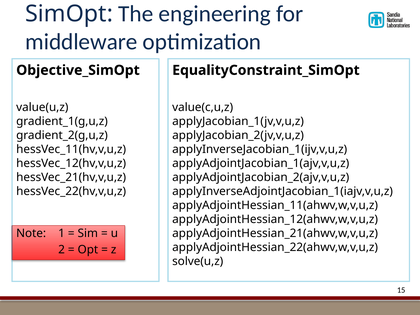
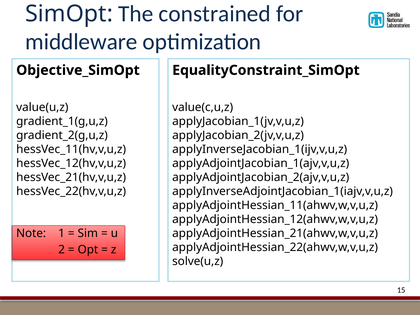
engineering: engineering -> constrained (215, 14)
